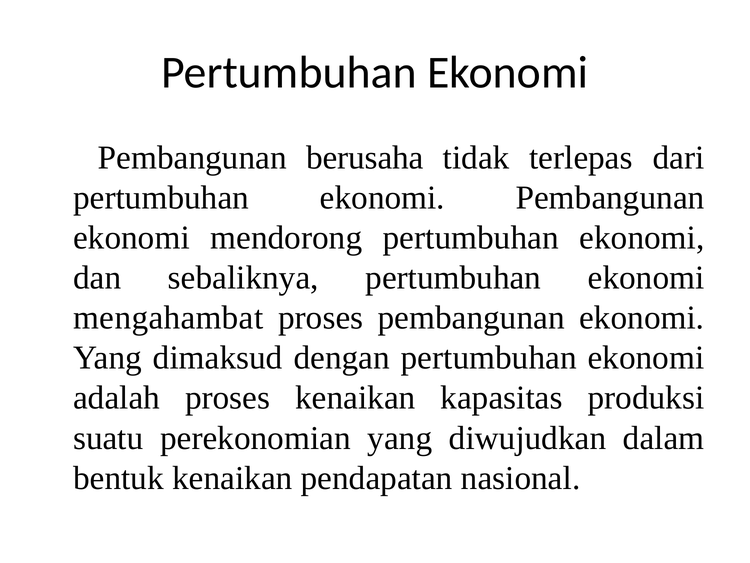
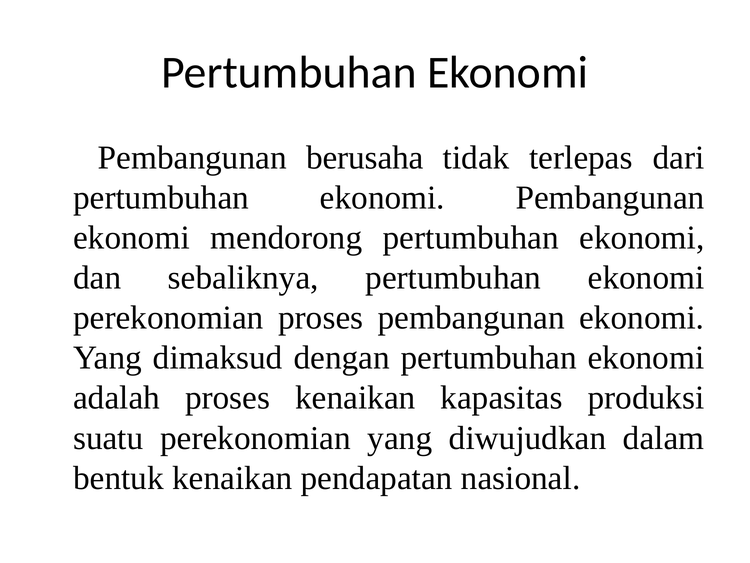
mengahambat: mengahambat -> perekonomian (168, 318)
